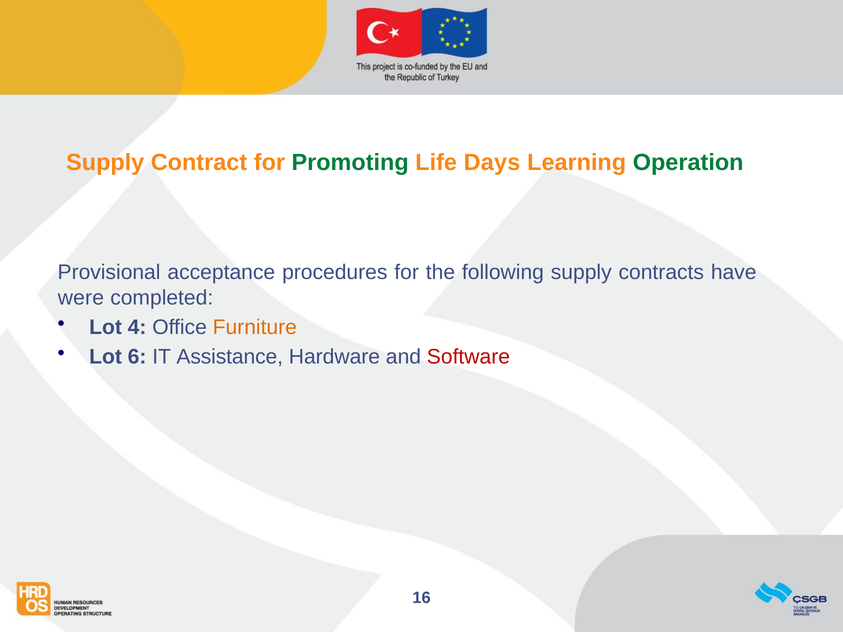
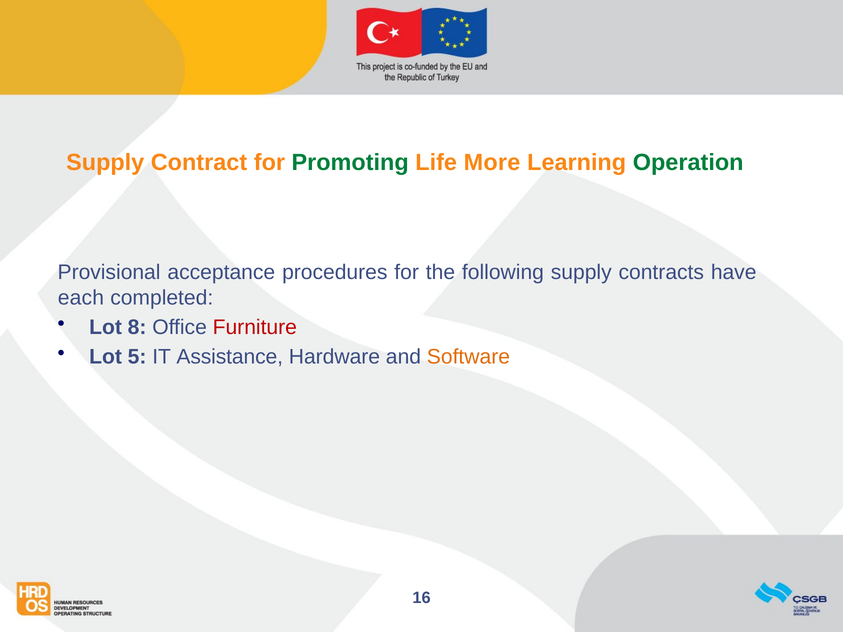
Days: Days -> More (492, 163)
were: were -> each (81, 298)
4: 4 -> 8 (137, 327)
Furniture colour: orange -> red (255, 327)
6: 6 -> 5 (137, 357)
Software colour: red -> orange (468, 357)
